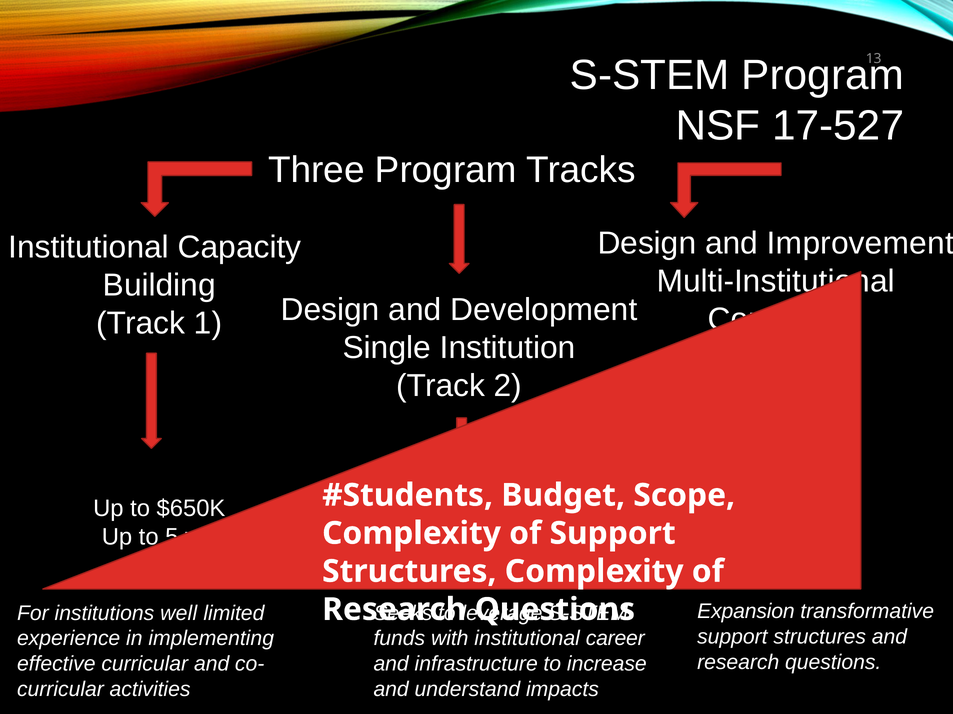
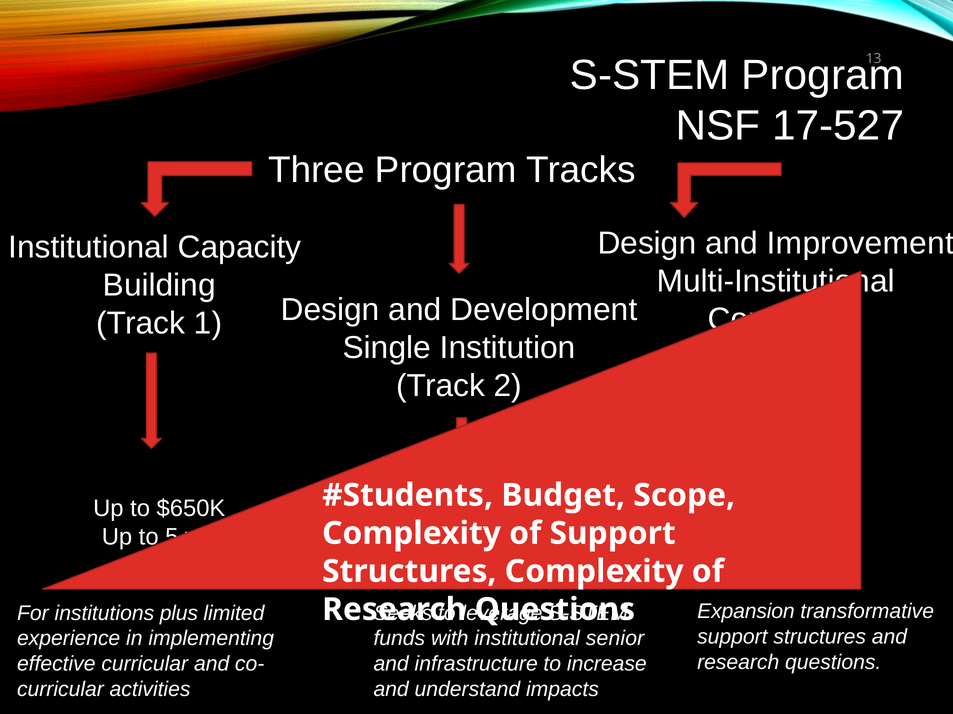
well: well -> plus (179, 614)
career: career -> senior (615, 639)
